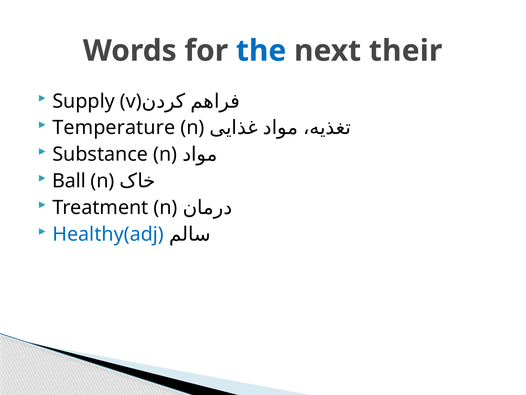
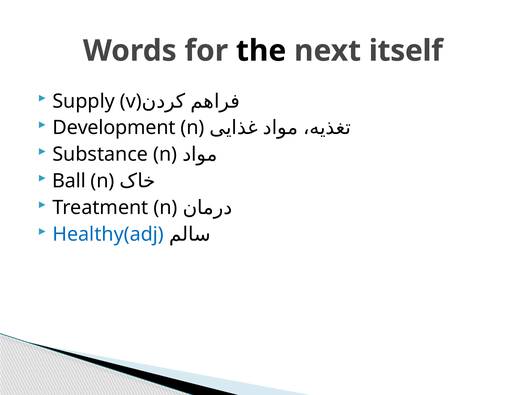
the colour: blue -> black (261, 51)
their: their -> itself (406, 51)
Temperature: Temperature -> Development (114, 128)
